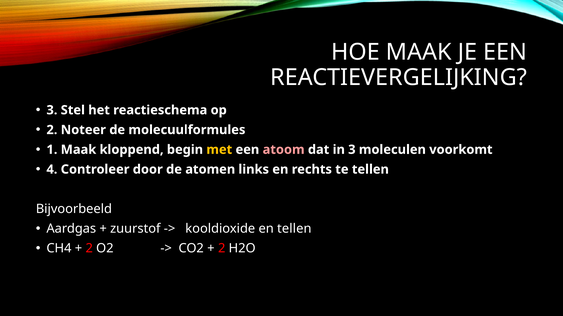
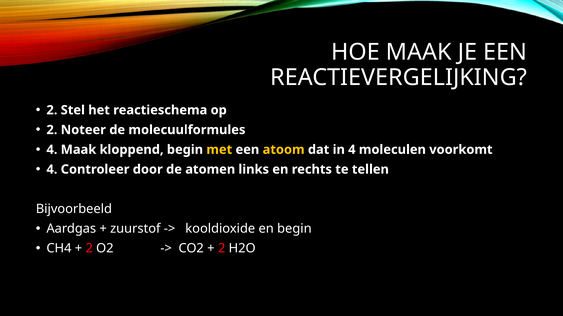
3: 3 -> 2 (52, 110)
1: 1 -> 4 (52, 150)
atoom colour: pink -> yellow (284, 150)
in 3: 3 -> 4 (352, 150)
en tellen: tellen -> begin (294, 229)
